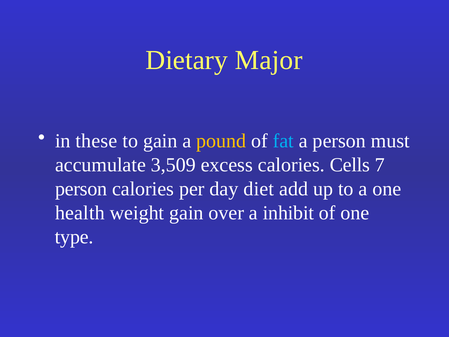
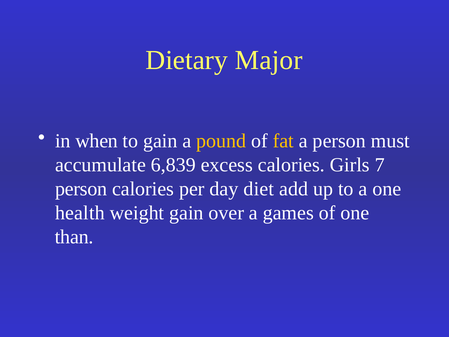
these: these -> when (97, 141)
fat colour: light blue -> yellow (283, 141)
3,509: 3,509 -> 6,839 (173, 165)
Cells: Cells -> Girls (350, 165)
inhibit: inhibit -> games (288, 213)
type: type -> than (74, 237)
